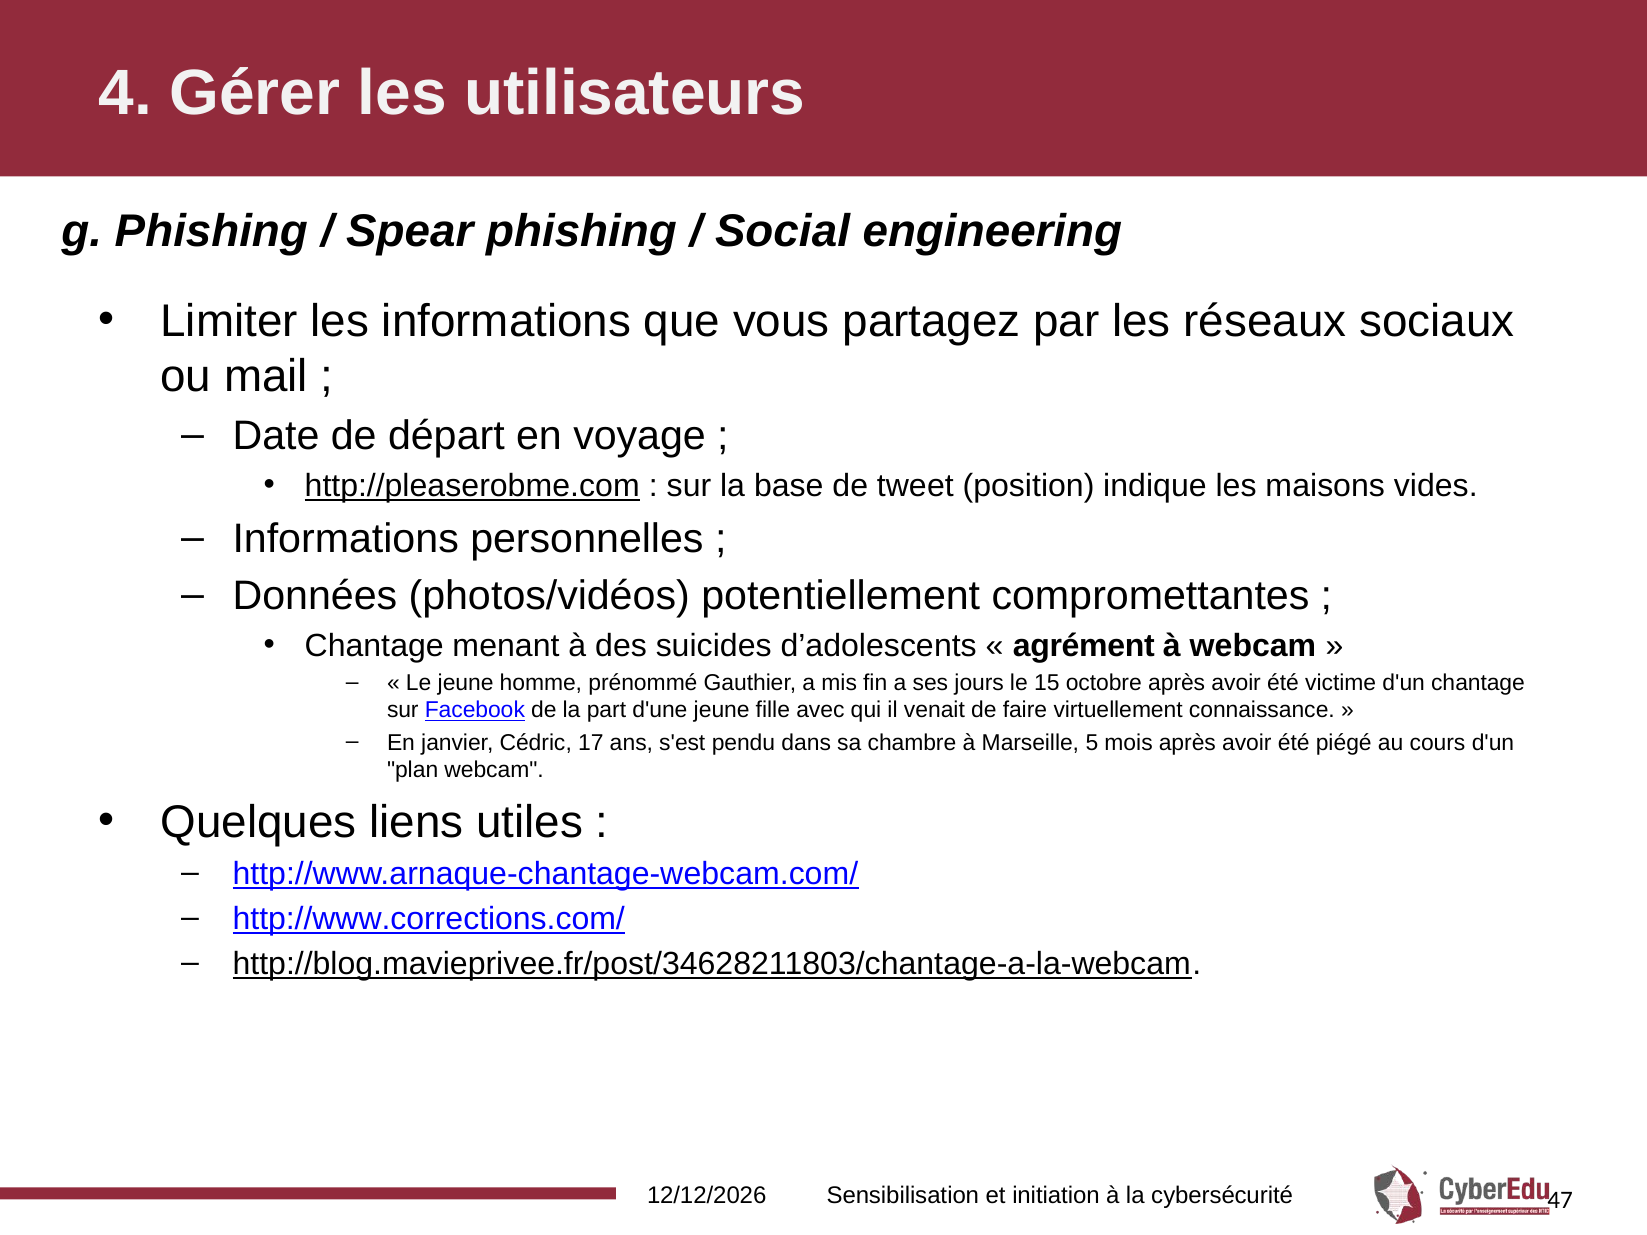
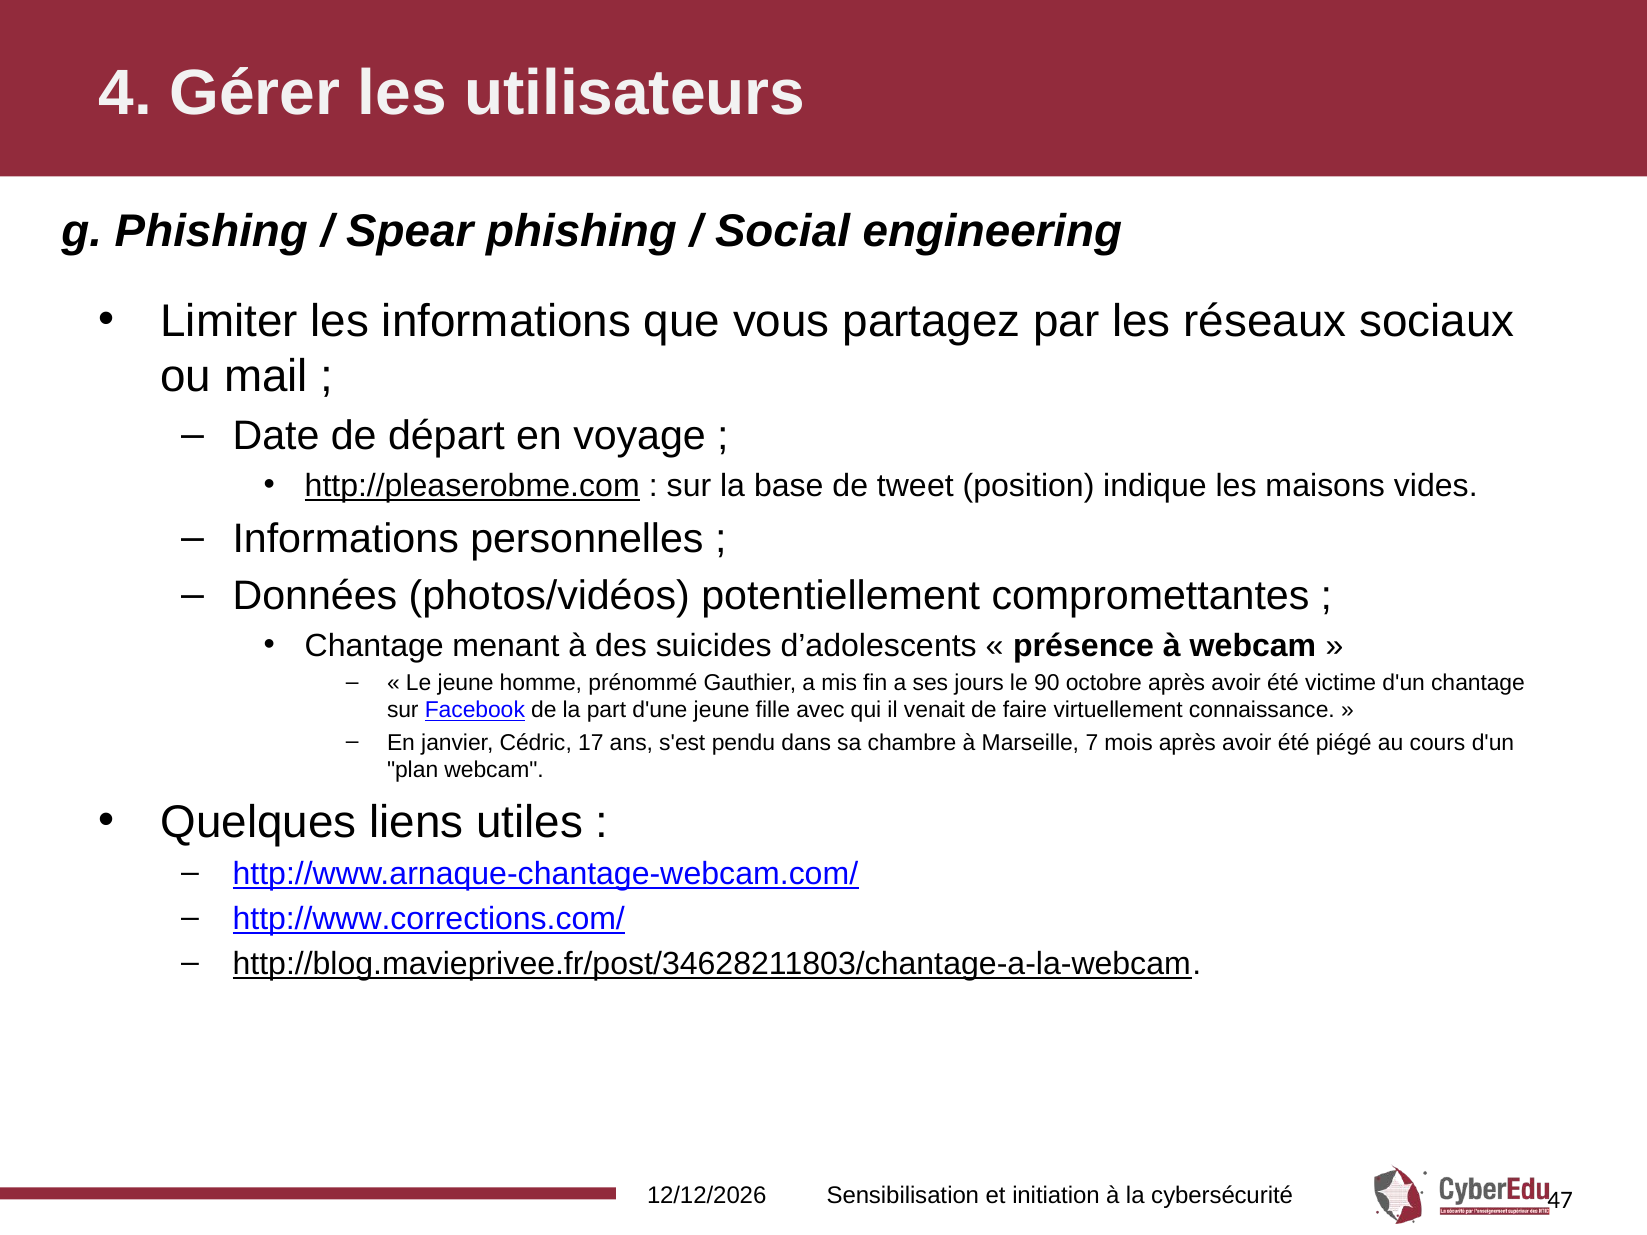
agrément: agrément -> présence (1084, 646)
15: 15 -> 90 (1047, 683)
5: 5 -> 7 (1092, 743)
